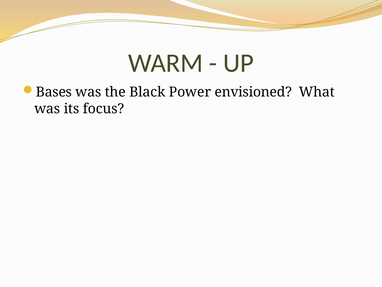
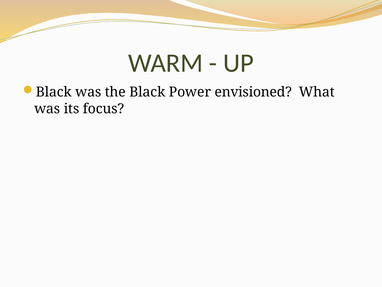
Bases: Bases -> Black (54, 92)
